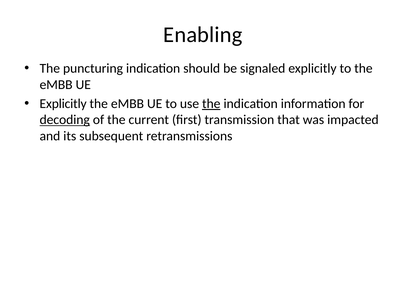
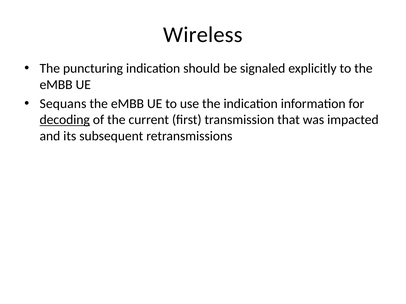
Enabling: Enabling -> Wireless (203, 35)
Explicitly: Explicitly -> Sequans (63, 104)
the underline: present -> none (211, 104)
